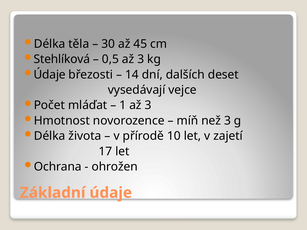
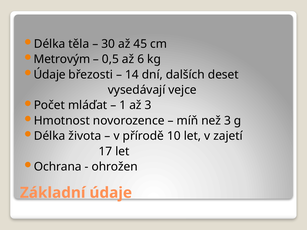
Stehlíková: Stehlíková -> Metrovým (62, 59)
0,5 až 3: 3 -> 6 (141, 59)
